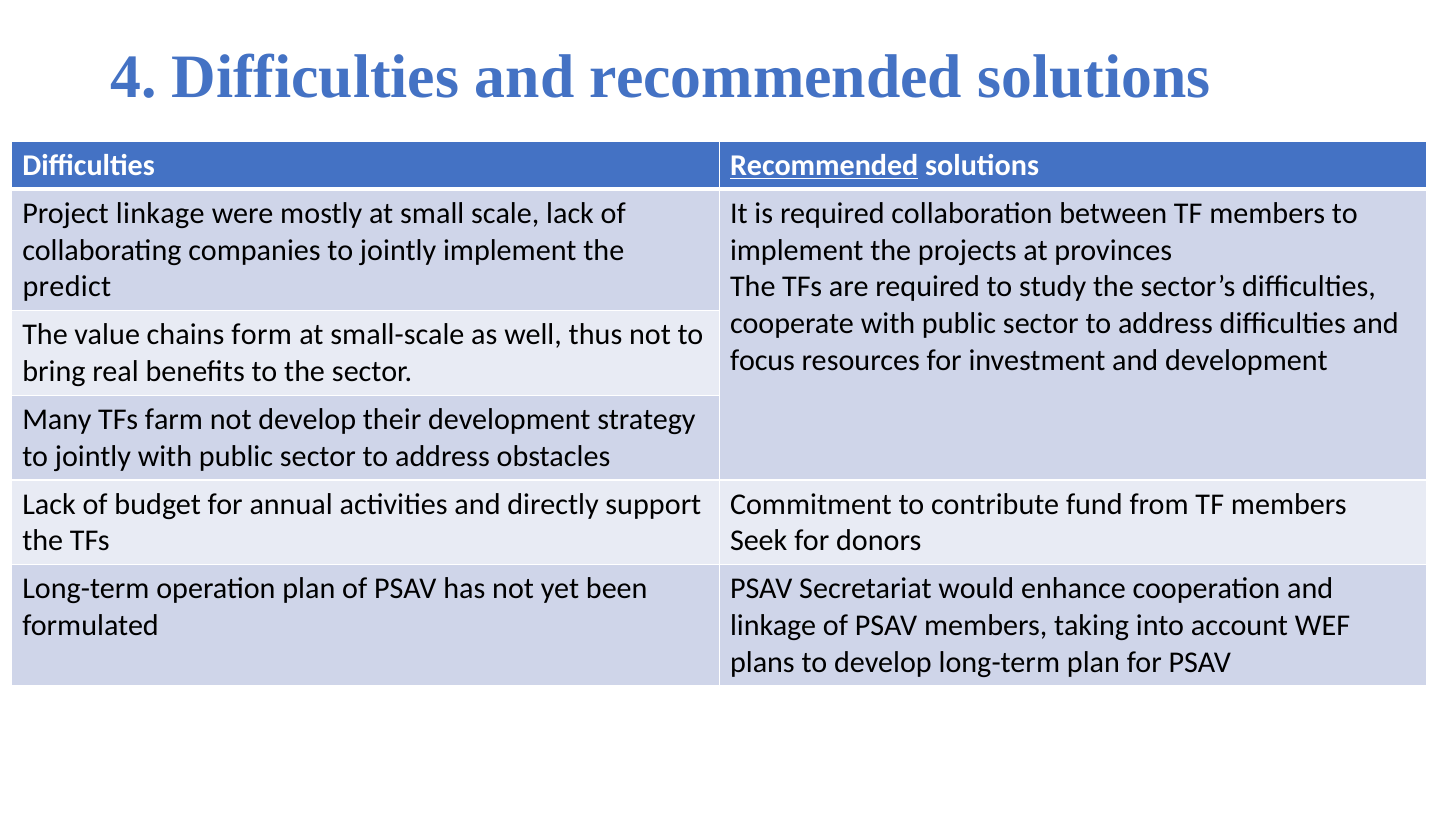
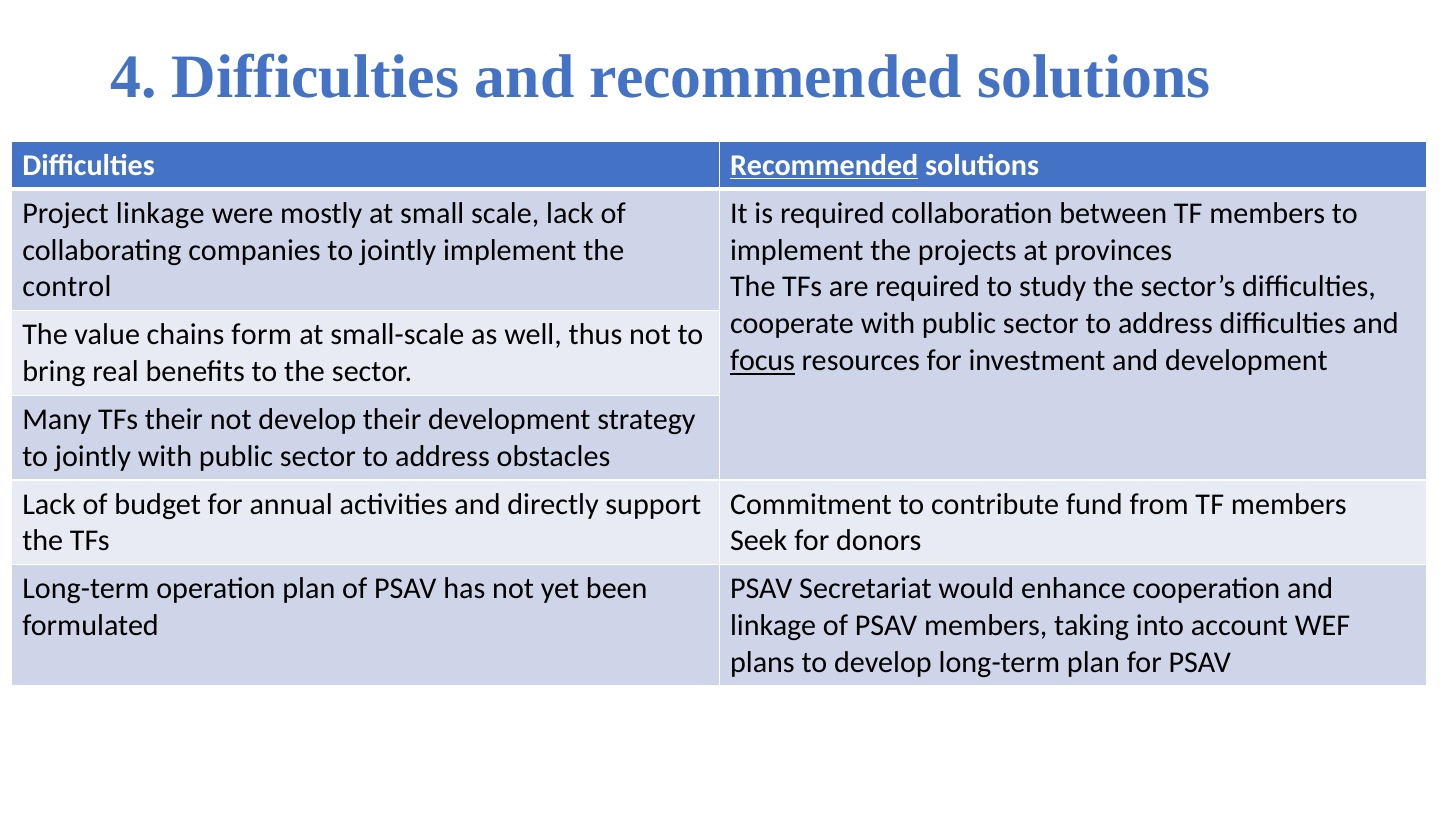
predict: predict -> control (67, 287)
focus underline: none -> present (762, 361)
TFs farm: farm -> their (174, 419)
